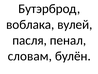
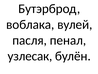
словам: словам -> узлесак (30, 56)
